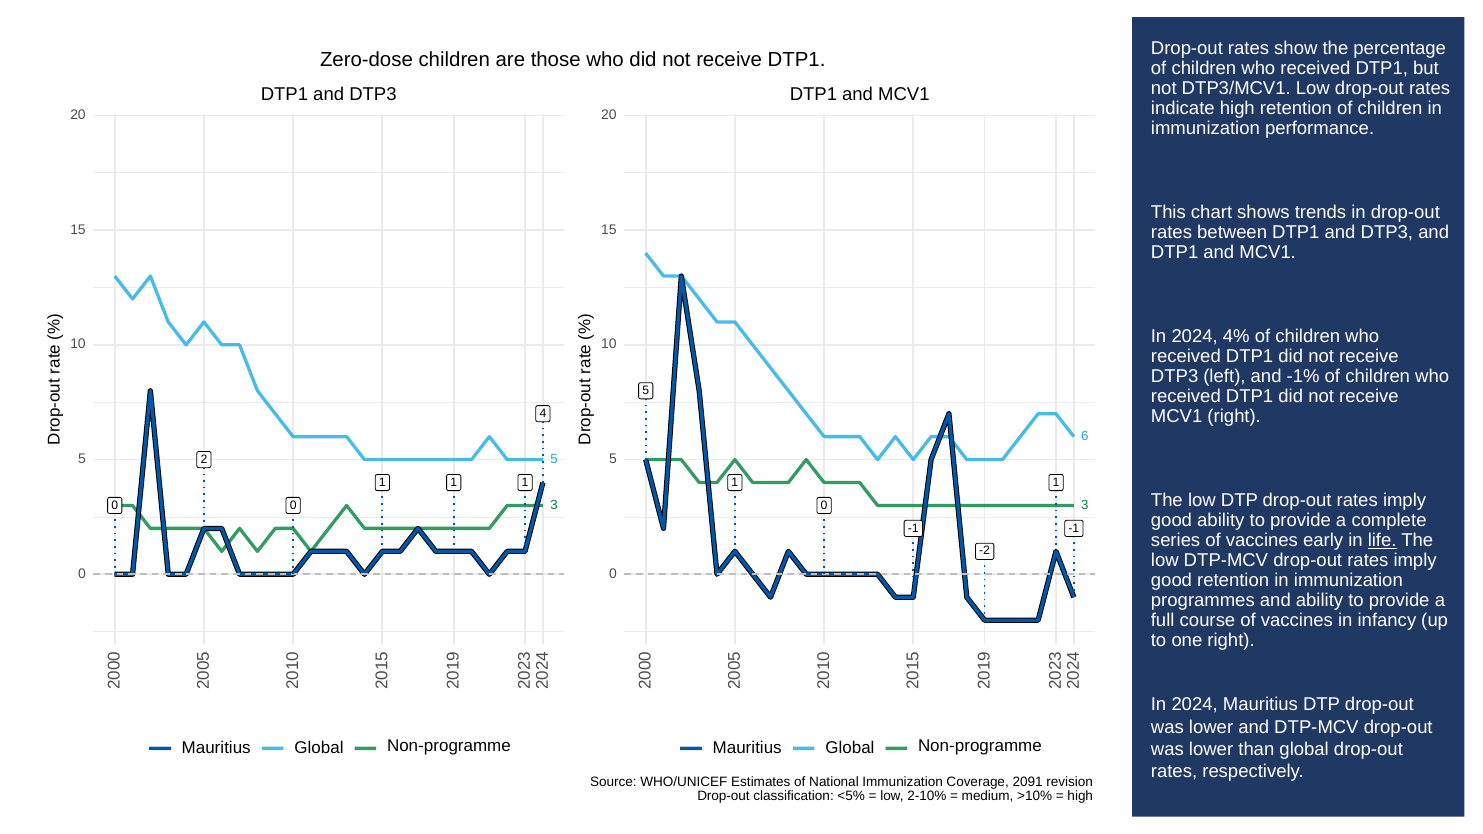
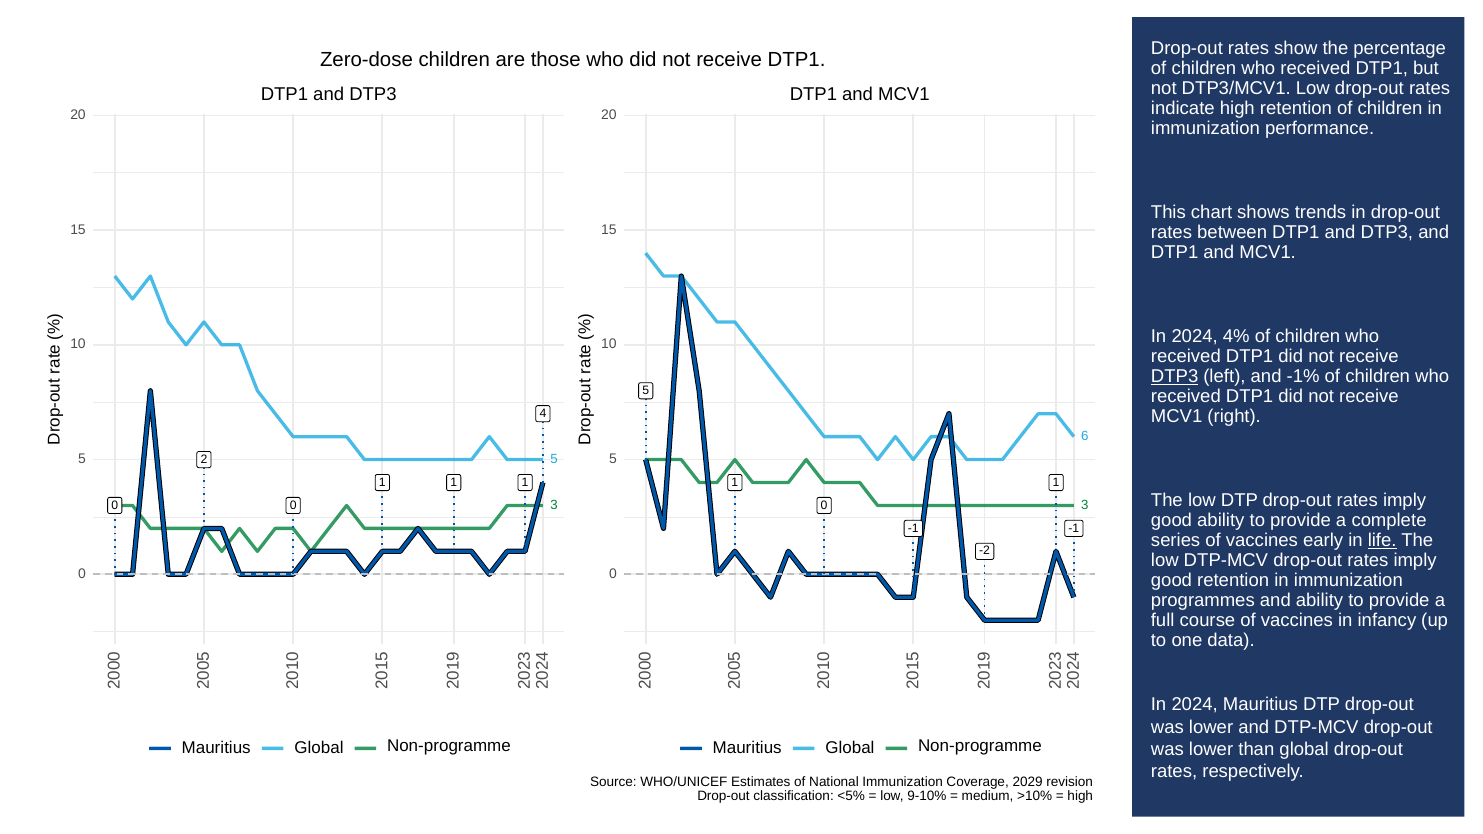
DTP3 underline: none -> present (1175, 376)
one right: right -> data (1231, 640)
2091: 2091 -> 2029 (1028, 782)
2-10%: 2-10% -> 9-10% (927, 796)
